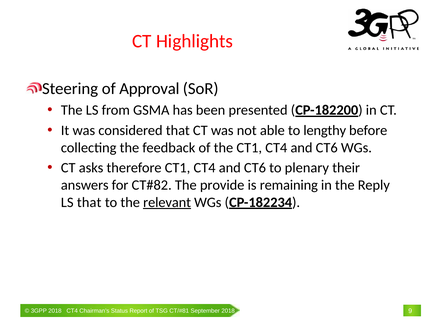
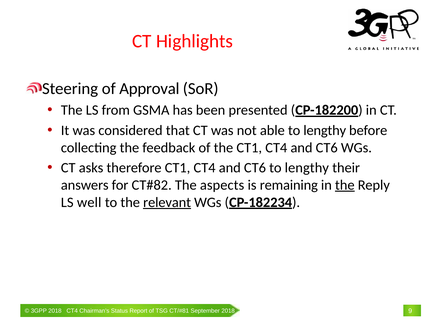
CT6 to plenary: plenary -> lengthy (307, 168)
provide: provide -> aspects (222, 185)
the underline: none -> present (345, 185)
LS that: that -> well (89, 202)
